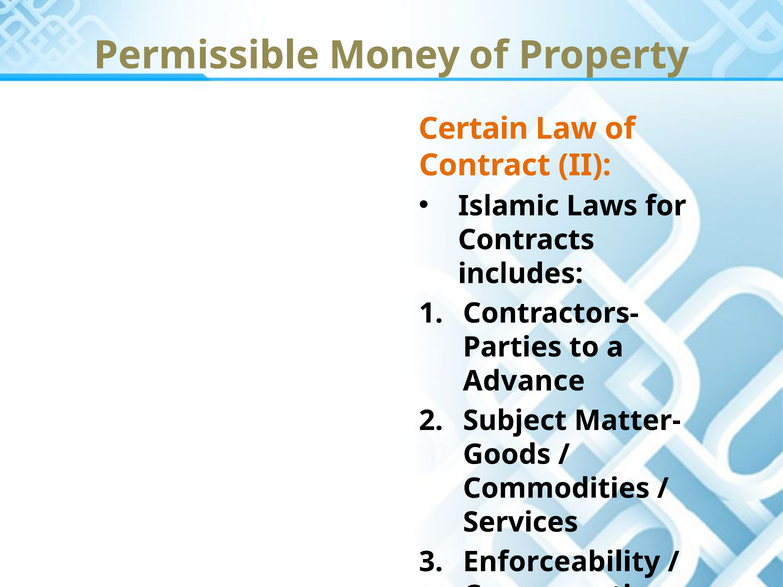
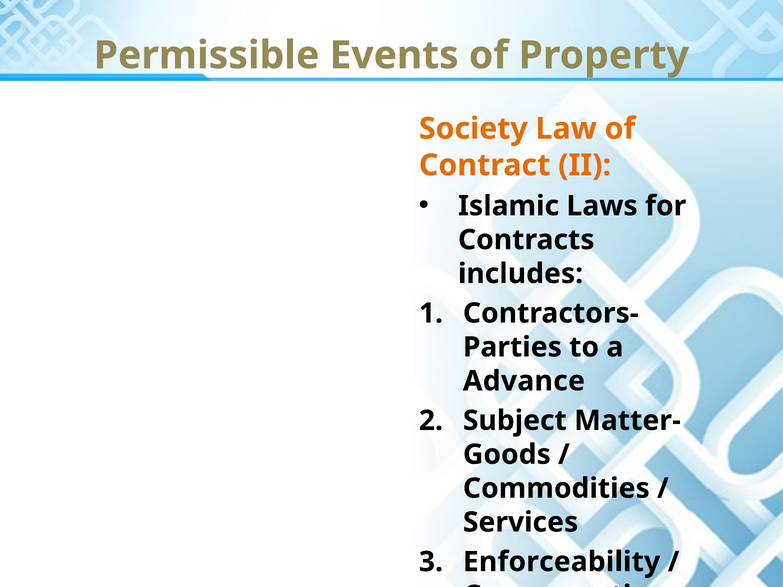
Money: Money -> Events (394, 55)
Certain: Certain -> Society (473, 129)
